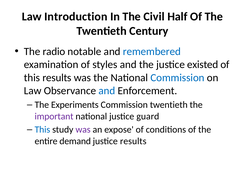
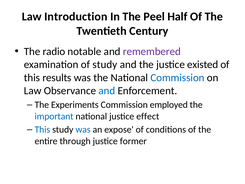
Civil: Civil -> Peel (154, 17)
remembered colour: blue -> purple (152, 51)
of styles: styles -> study (105, 64)
Commission twentieth: twentieth -> employed (169, 105)
important colour: purple -> blue (54, 116)
guard: guard -> effect (148, 116)
was colour: purple -> blue (83, 129)
demand: demand -> through (75, 141)
justice results: results -> former (133, 141)
